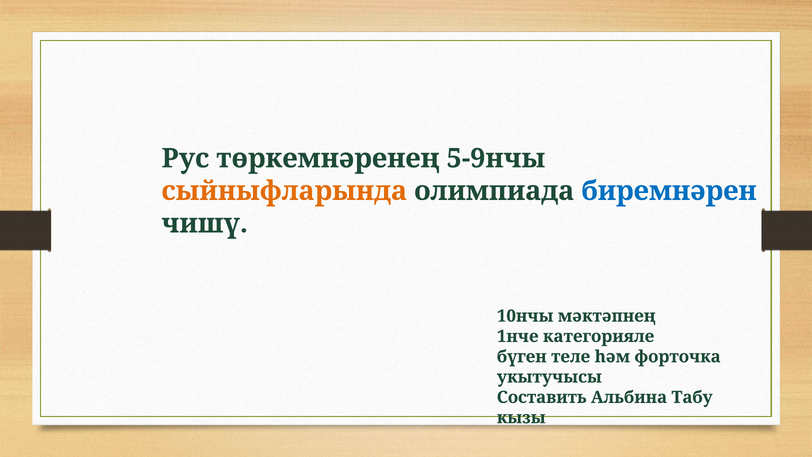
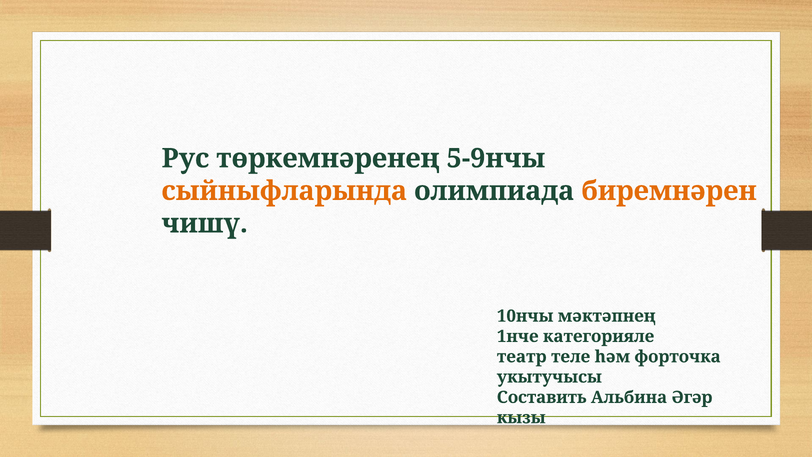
биремнәрен colour: blue -> orange (669, 191)
бүген: бүген -> театр (522, 357)
Табу: Табу -> Әгәр (692, 397)
